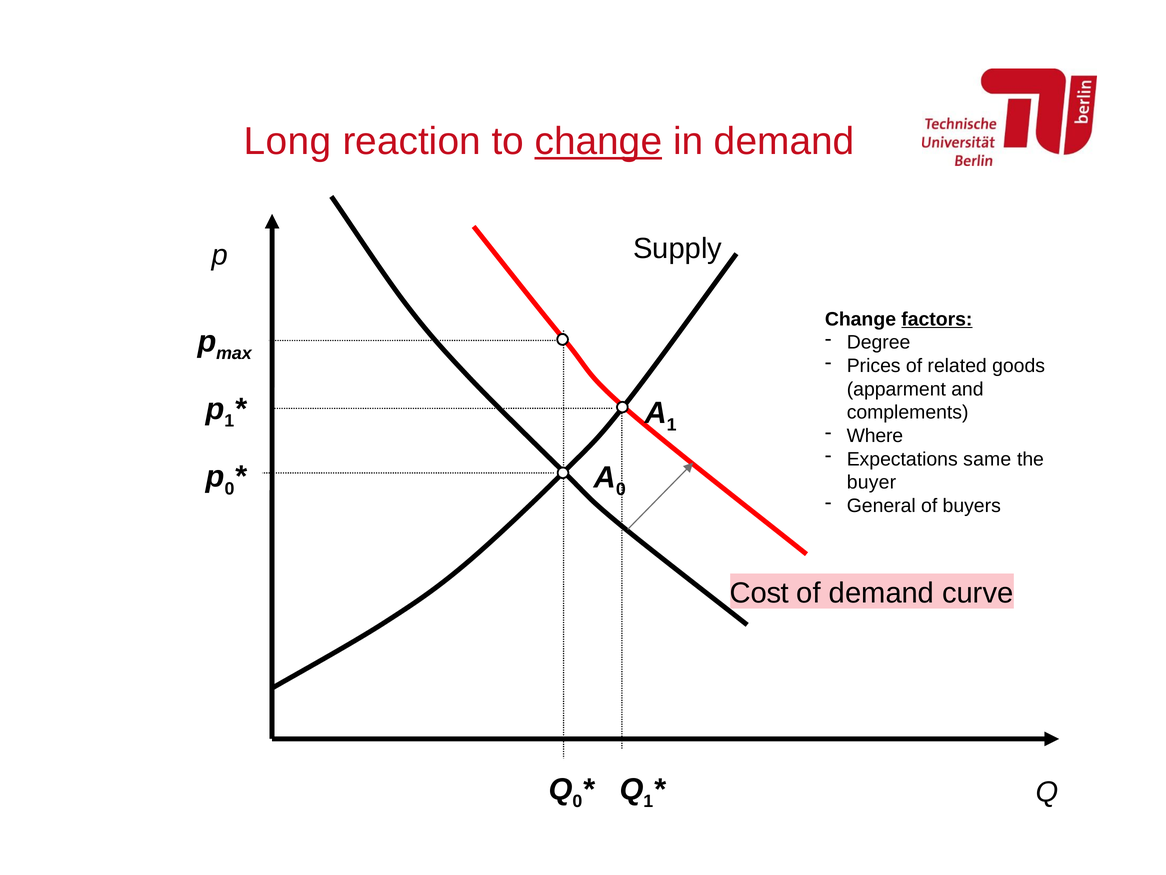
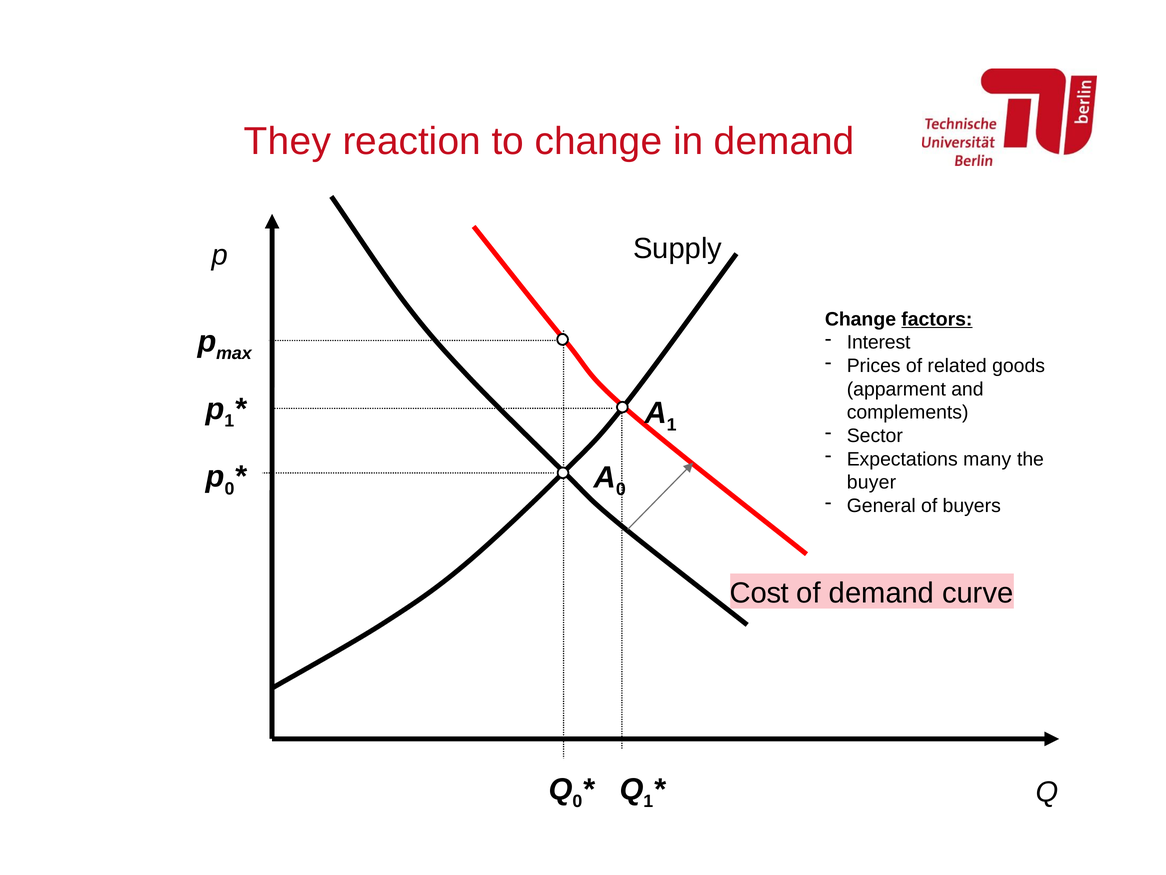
Long: Long -> They (287, 141)
change underline: present -> none (598, 141)
Degree: Degree -> Interest (879, 342)
Where: Where -> Sector (875, 436)
same: same -> many (987, 459)
